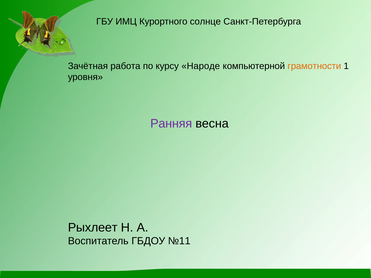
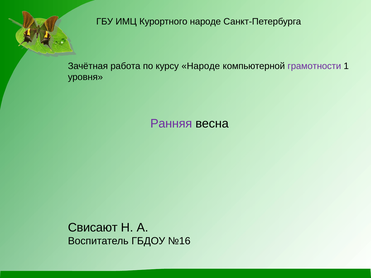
Курортного солнце: солнце -> народе (205, 22)
грамотности colour: orange -> purple (314, 66)
Рыхлеет: Рыхлеет -> Свисают (93, 228)
№11: №11 -> №16 (179, 241)
